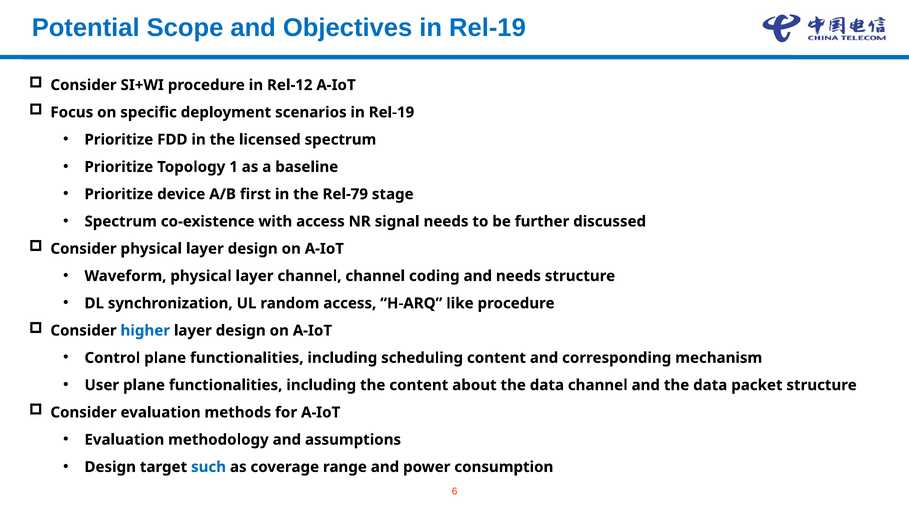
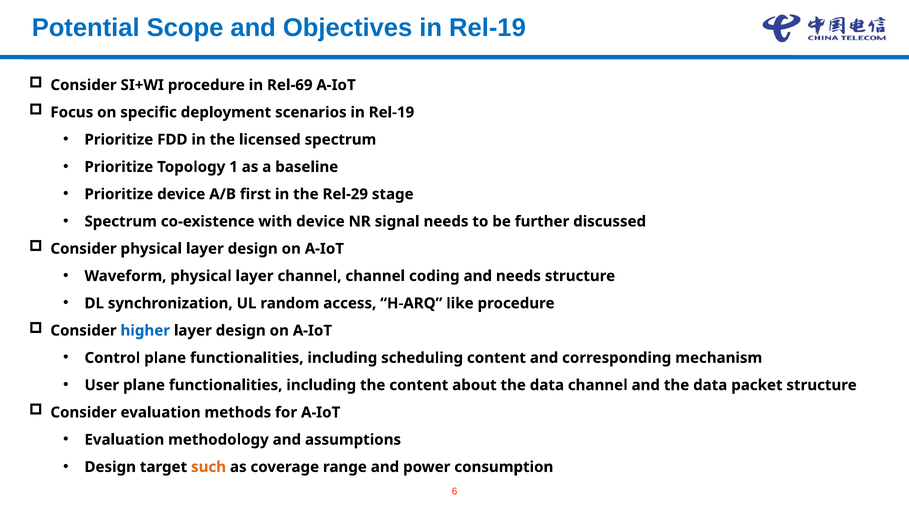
Rel-12: Rel-12 -> Rel-69 (290, 85)
Rel-79: Rel-79 -> Rel-29 (345, 194)
with access: access -> device (320, 221)
such colour: blue -> orange (209, 466)
